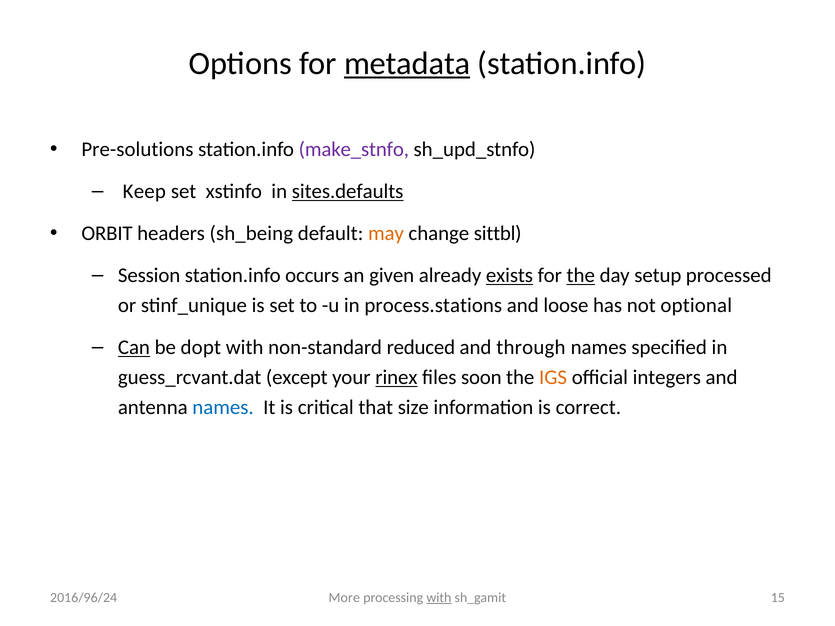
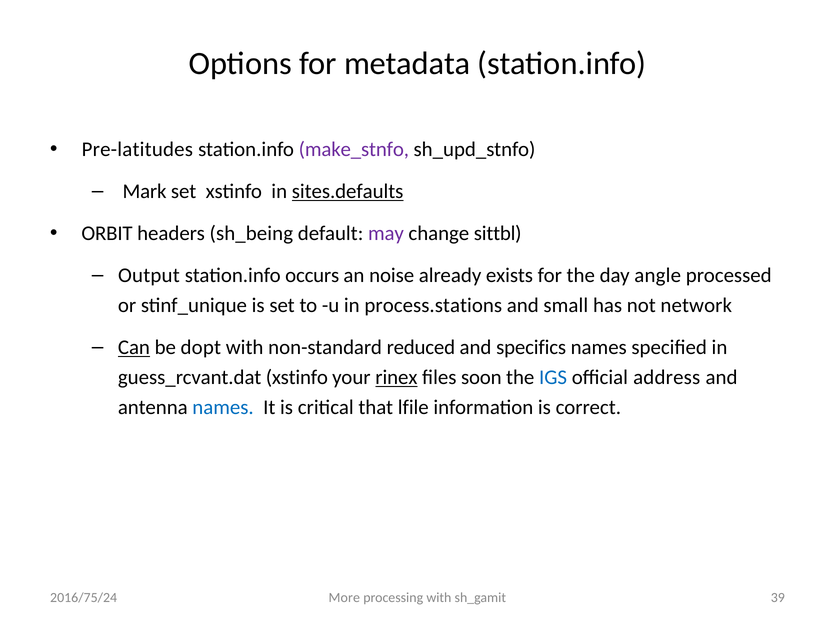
metadata underline: present -> none (407, 64)
Pre-solutions: Pre-solutions -> Pre-latitudes (137, 150)
Keep: Keep -> Mark (145, 192)
may colour: orange -> purple (386, 234)
Session: Session -> Output (149, 276)
given: given -> noise (392, 276)
exists underline: present -> none (509, 276)
the underline: present -> none (581, 276)
setup: setup -> angle (658, 276)
loose: loose -> small (566, 306)
optional: optional -> network (696, 306)
through: through -> specifics (531, 348)
guess_rcvant.dat except: except -> xstinfo (297, 378)
IGS colour: orange -> blue (553, 378)
integers: integers -> address (667, 378)
size: size -> lfile (413, 408)
with underline: present -> none (439, 598)
15: 15 -> 39 (778, 598)
2016/96/24: 2016/96/24 -> 2016/75/24 (84, 598)
